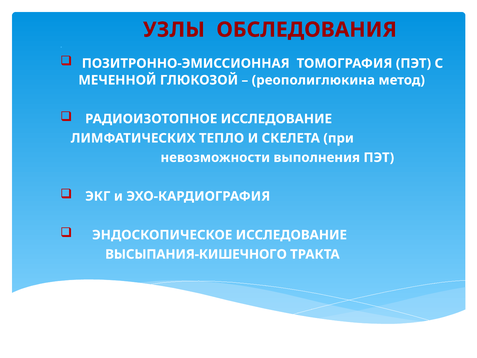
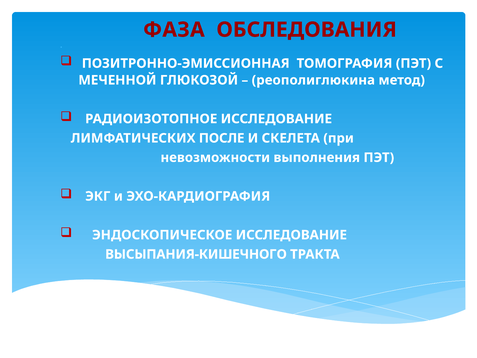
УЗЛЫ: УЗЛЫ -> ФАЗА (174, 30)
ТЕПЛО: ТЕПЛО -> ПОСЛЕ (222, 138)
